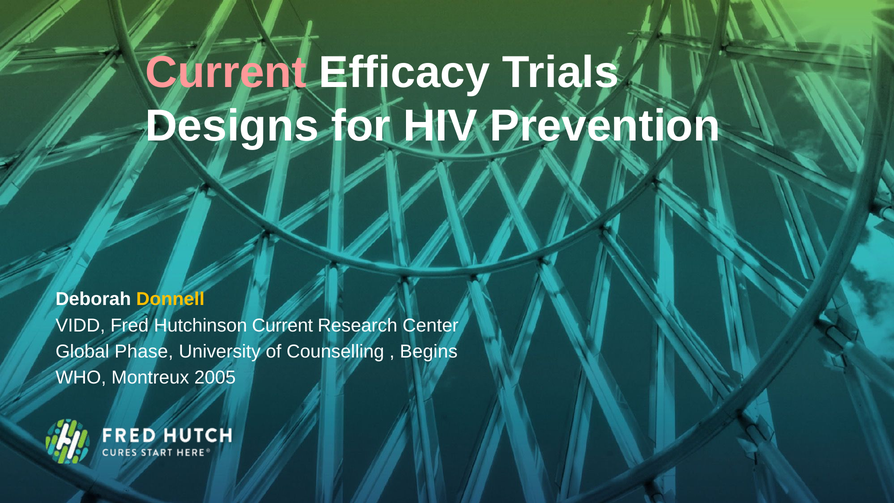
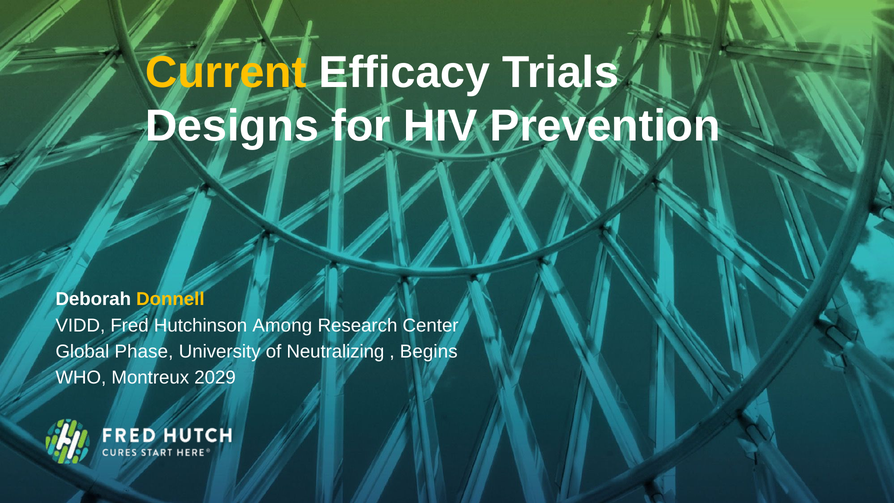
Current colour: pink -> yellow (226, 72)
Hutchinson Current: Current -> Among (282, 325)
Counselling: Counselling -> Neutralizing (335, 351)
2005: 2005 -> 2029 (215, 377)
